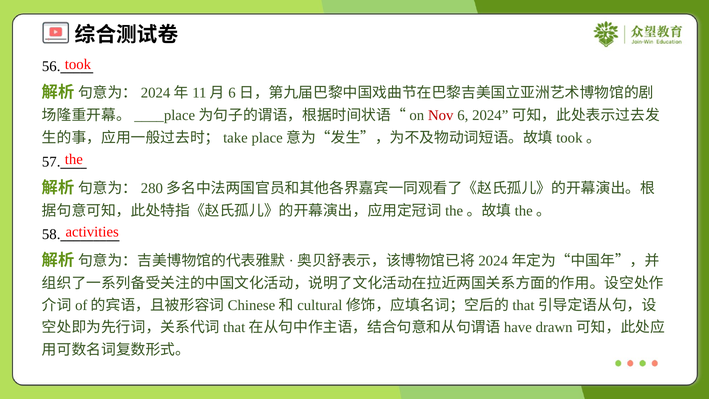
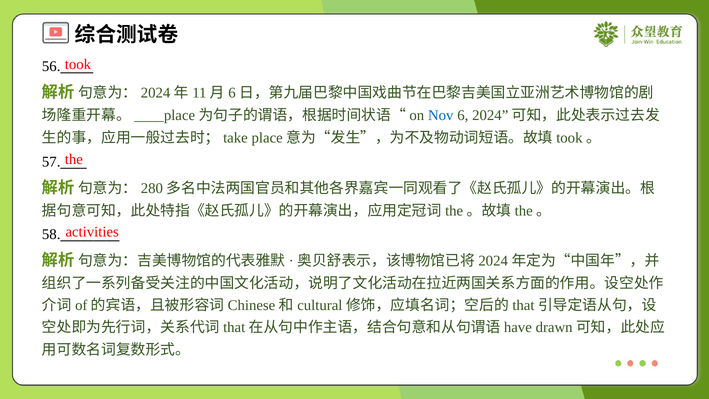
Nov colour: red -> blue (441, 115)
